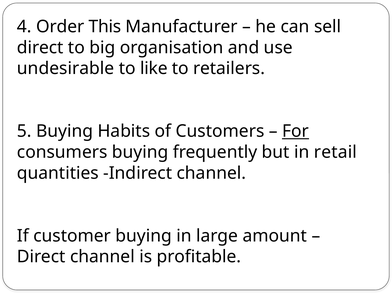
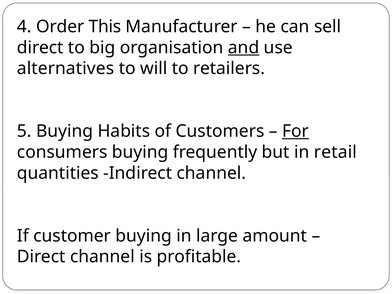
and underline: none -> present (244, 48)
undesirable: undesirable -> alternatives (66, 68)
like: like -> will (154, 68)
